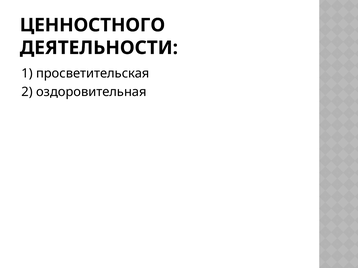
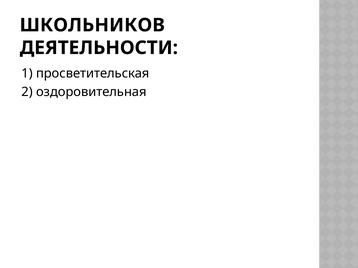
ЦЕННОСТНОГО: ЦЕННОСТНОГО -> ШКОЛЬНИКОВ (92, 25)
